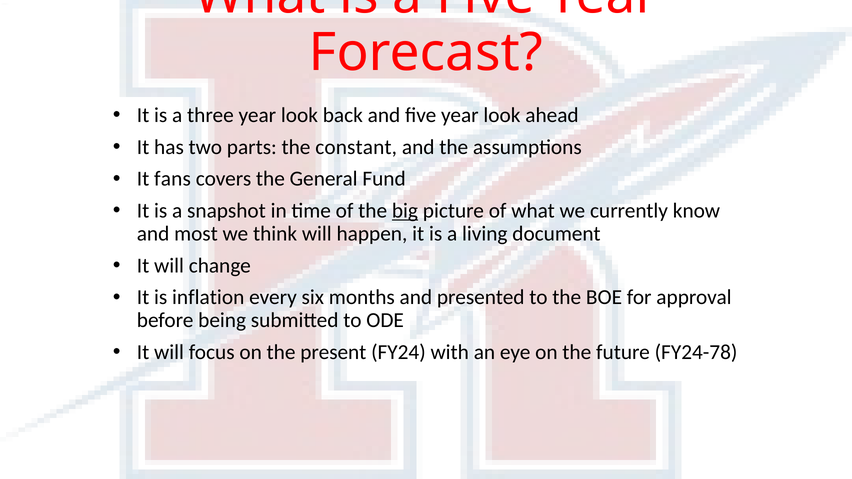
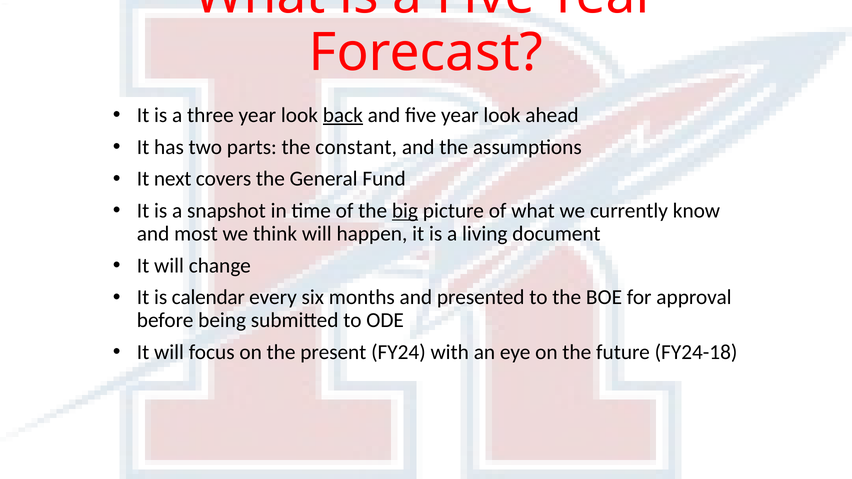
back underline: none -> present (343, 115)
fans: fans -> next (173, 179)
inflation: inflation -> calendar (208, 298)
FY24-78: FY24-78 -> FY24-18 (696, 352)
